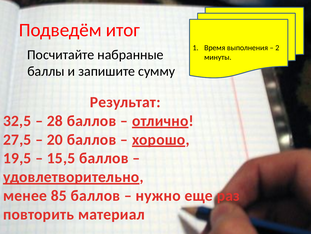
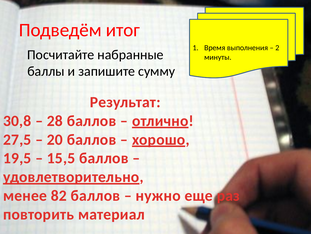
32,5: 32,5 -> 30,8 (17, 121)
85: 85 -> 82 (59, 195)
